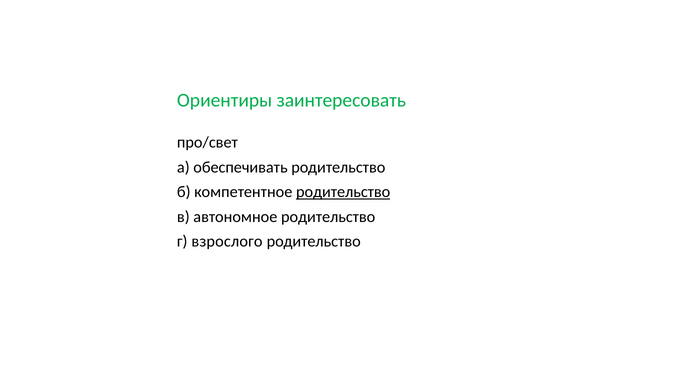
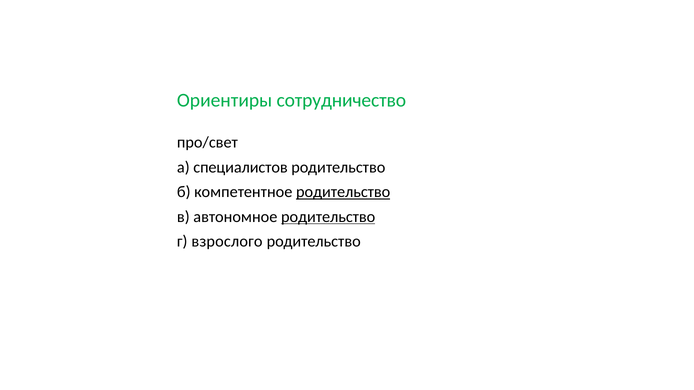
заинтересовать: заинтересовать -> сотрудничество (341, 100)
обеспечивать: обеспечивать -> специалистов (241, 167)
родительство underline: none -> present (328, 217)
